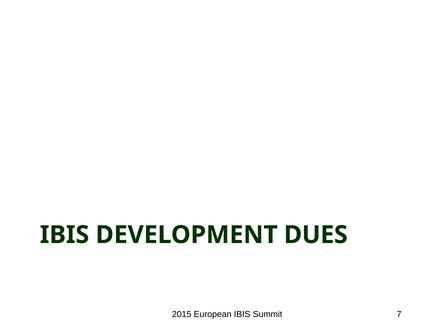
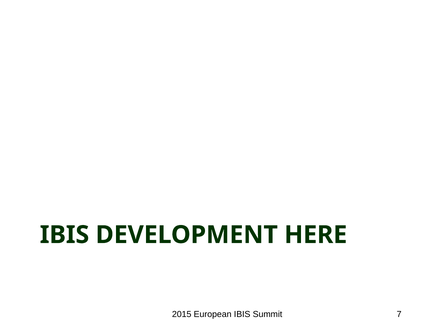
DUES: DUES -> HERE (316, 234)
